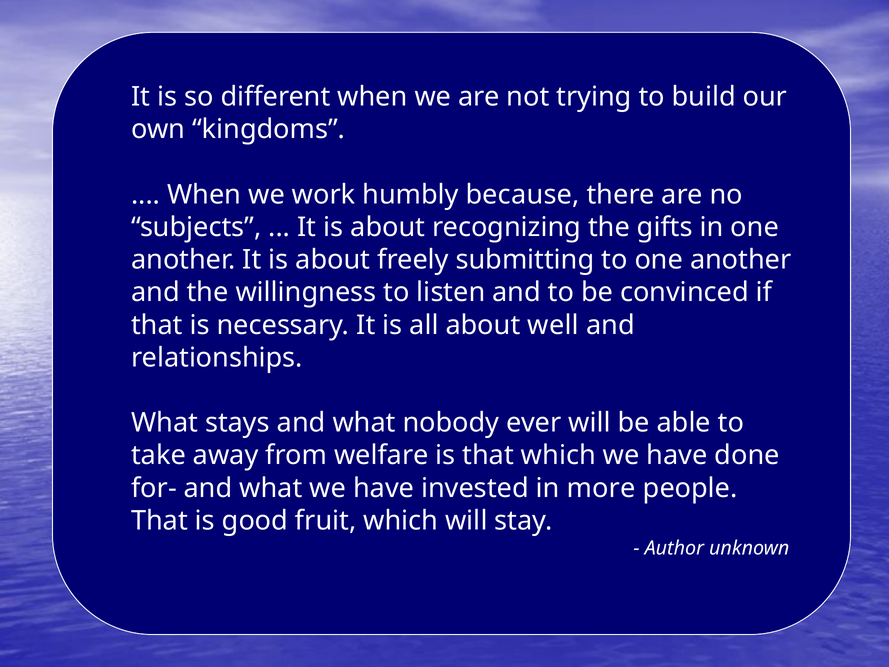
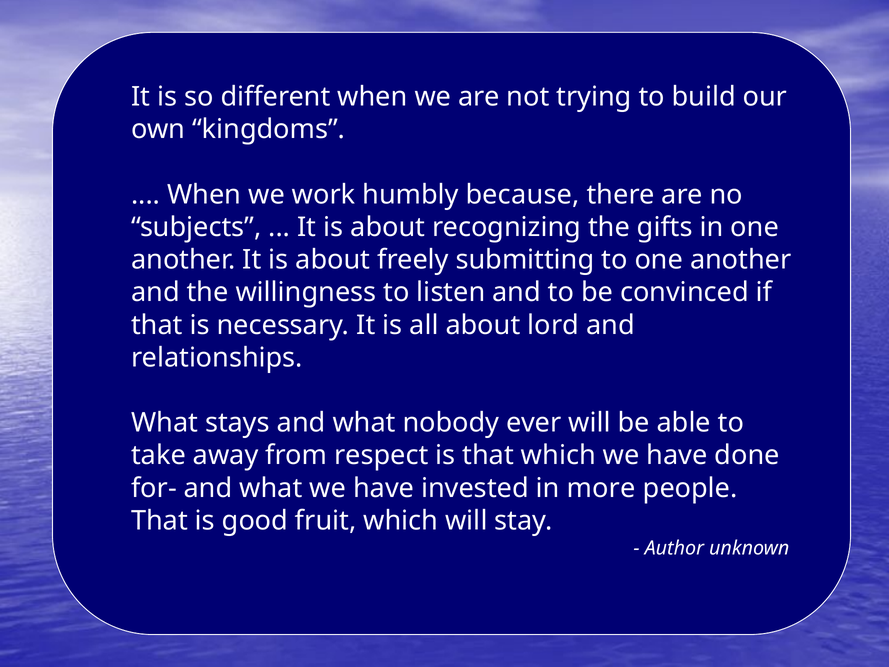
well: well -> lord (553, 325)
welfare: welfare -> respect (381, 455)
